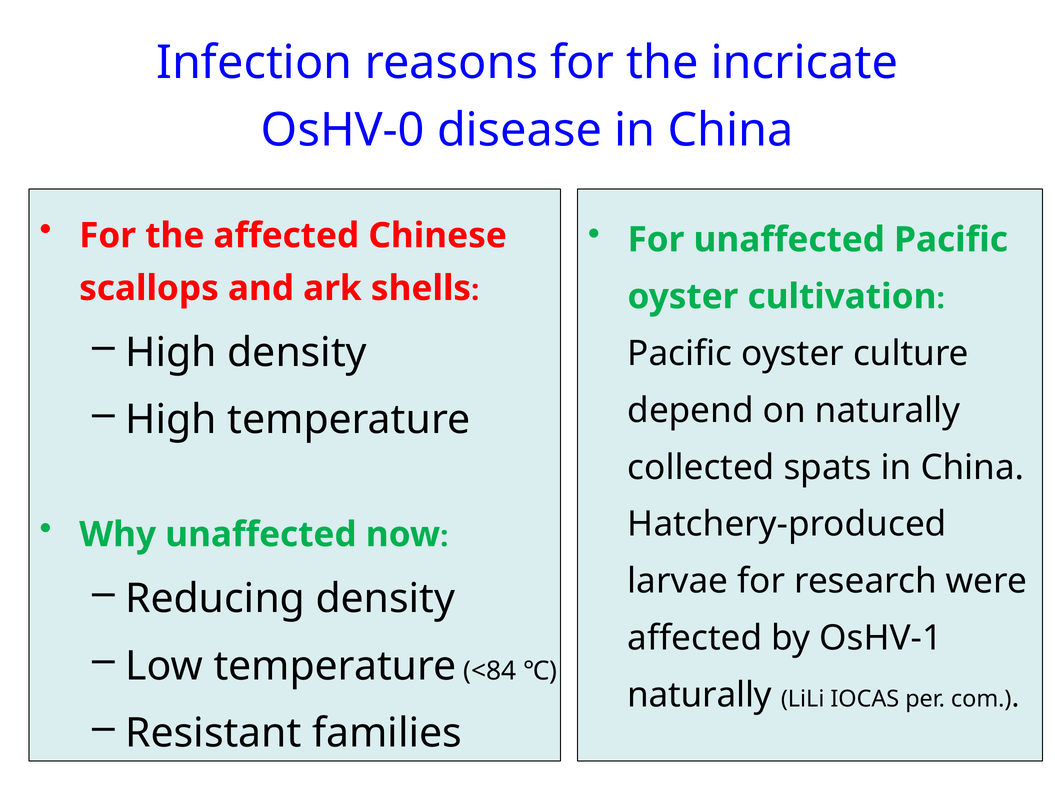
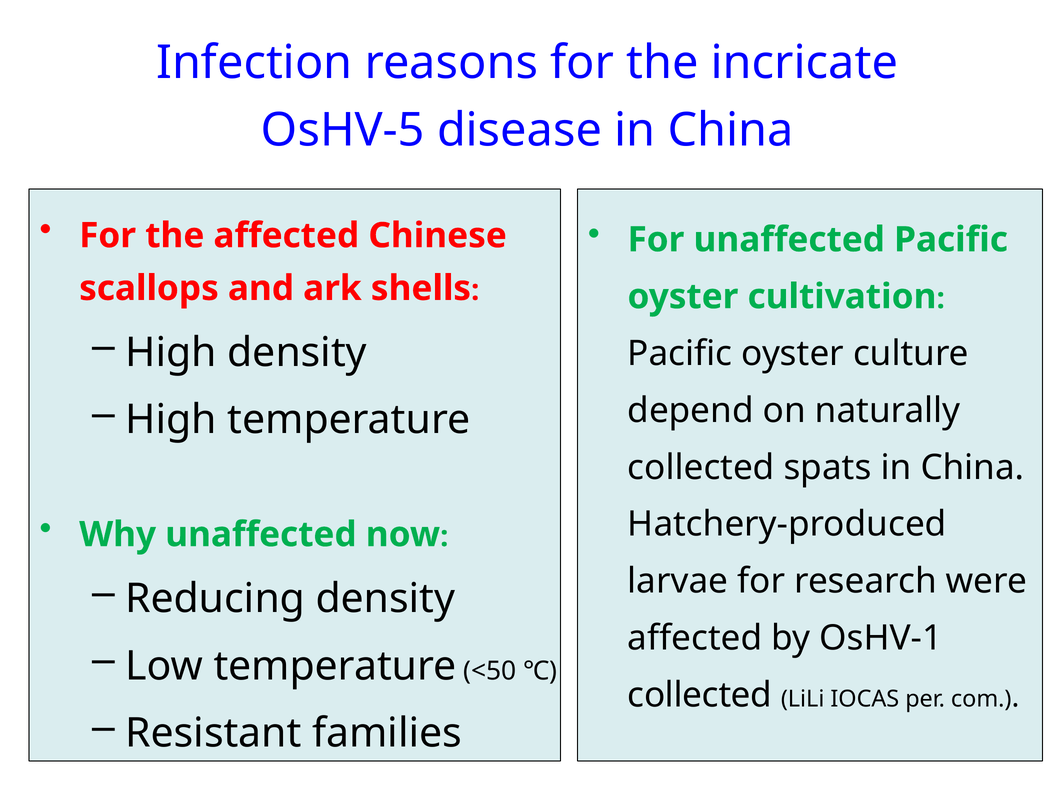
OsHV-0: OsHV-0 -> OsHV-5 (343, 130)
<84: <84 -> <50 (490, 671)
naturally: naturally -> collected (700, 695)
